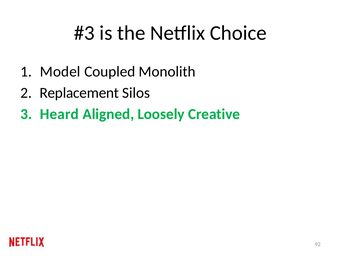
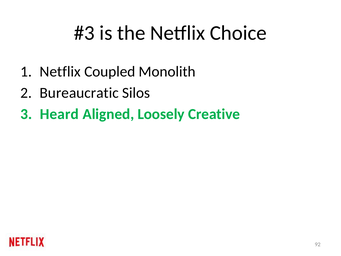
Model: Model -> Netflix (60, 72)
Replacement: Replacement -> Bureaucratic (79, 93)
